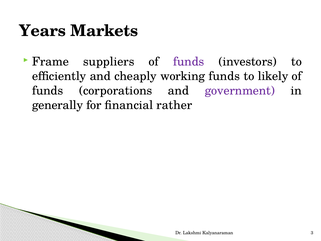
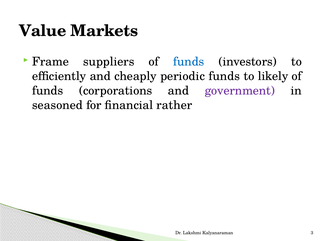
Years: Years -> Value (43, 31)
funds colour: purple -> blue (189, 62)
working: working -> periodic (183, 76)
generally: generally -> seasoned (57, 105)
